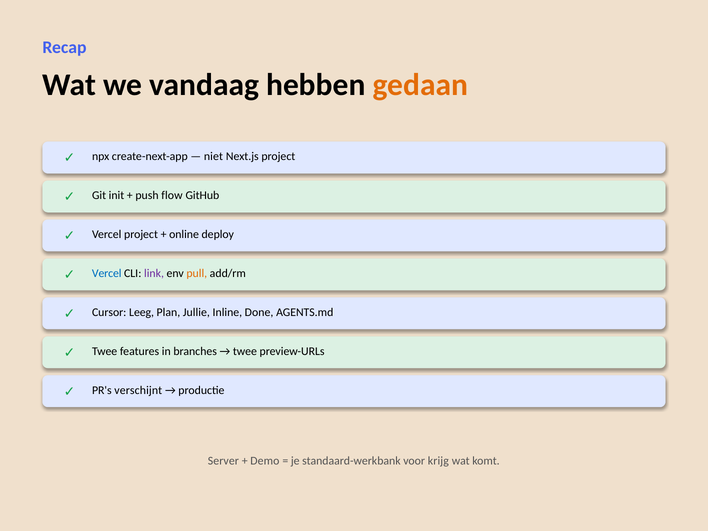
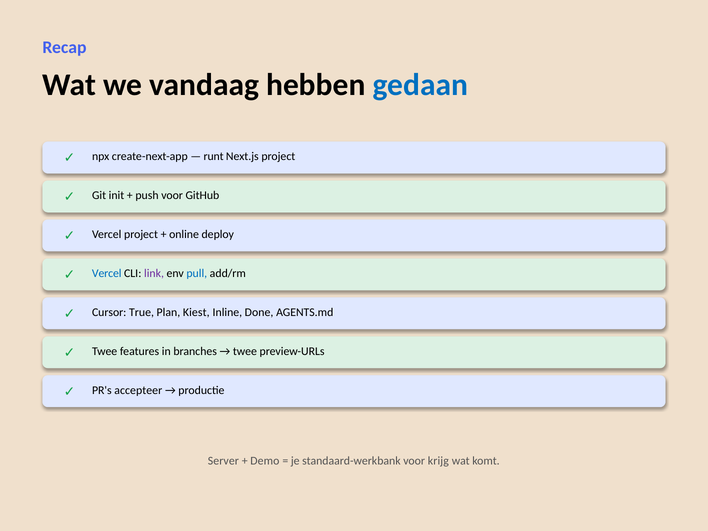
gedaan colour: orange -> blue (420, 85)
niet: niet -> runt (214, 157)
push flow: flow -> voor (172, 195)
pull colour: orange -> blue (197, 273)
Leeg: Leeg -> True (142, 312)
Jullie: Jullie -> Kiest (196, 312)
verschijnt: verschijnt -> accepteer (138, 390)
